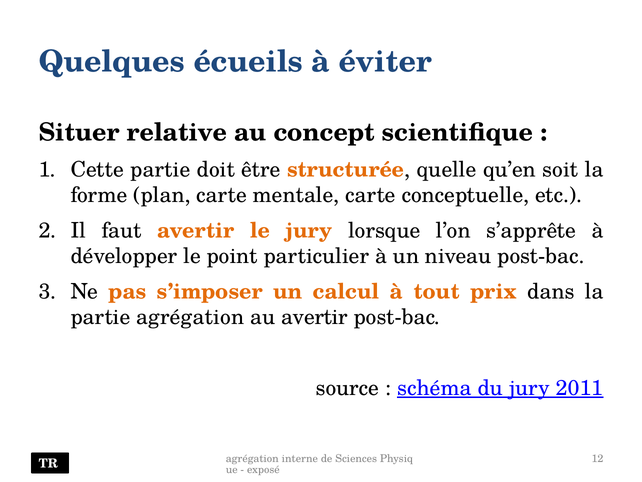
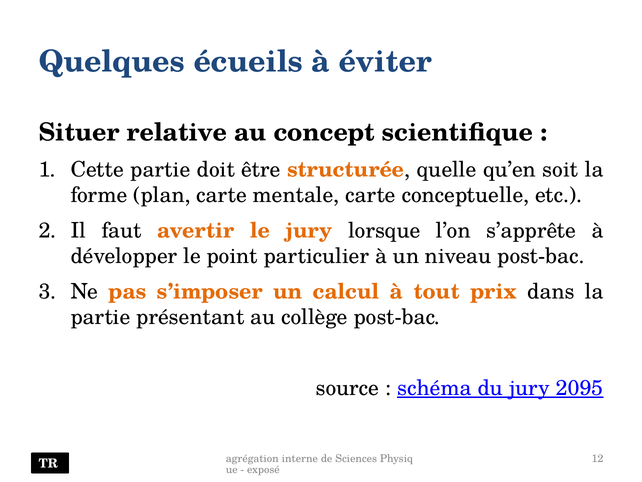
partie agrégation: agrégation -> présentant (190, 317)
au avertir: avertir -> collège (314, 317)
2011: 2011 -> 2095 (580, 388)
